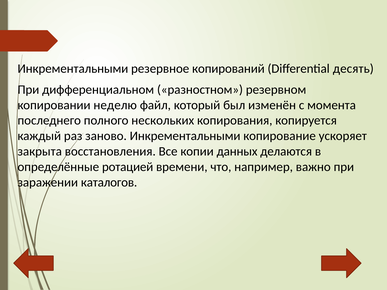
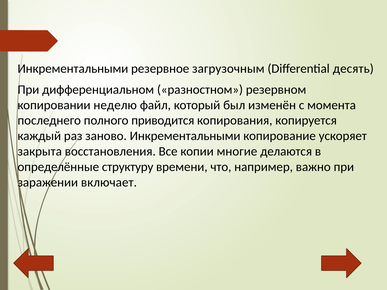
копирований: копирований -> загрузочным (228, 69)
нескольких: нескольких -> приводится (163, 121)
данных: данных -> многие (237, 152)
ротацией: ротацией -> структуру (128, 167)
каталогов: каталогов -> включает (109, 183)
